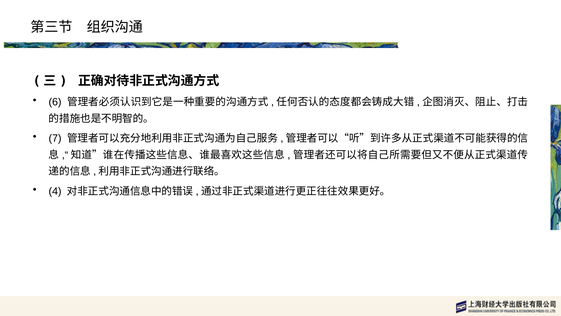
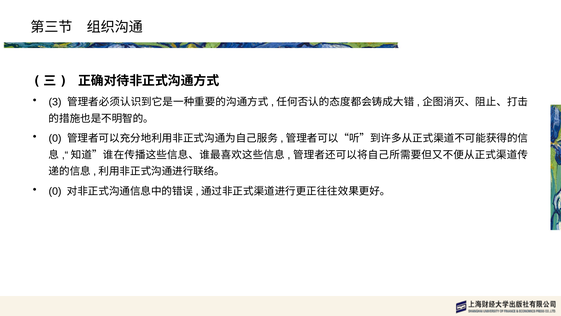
6: 6 -> 3 (55, 102)
7: 7 -> 0 (55, 138)
4: 4 -> 0 (55, 191)
